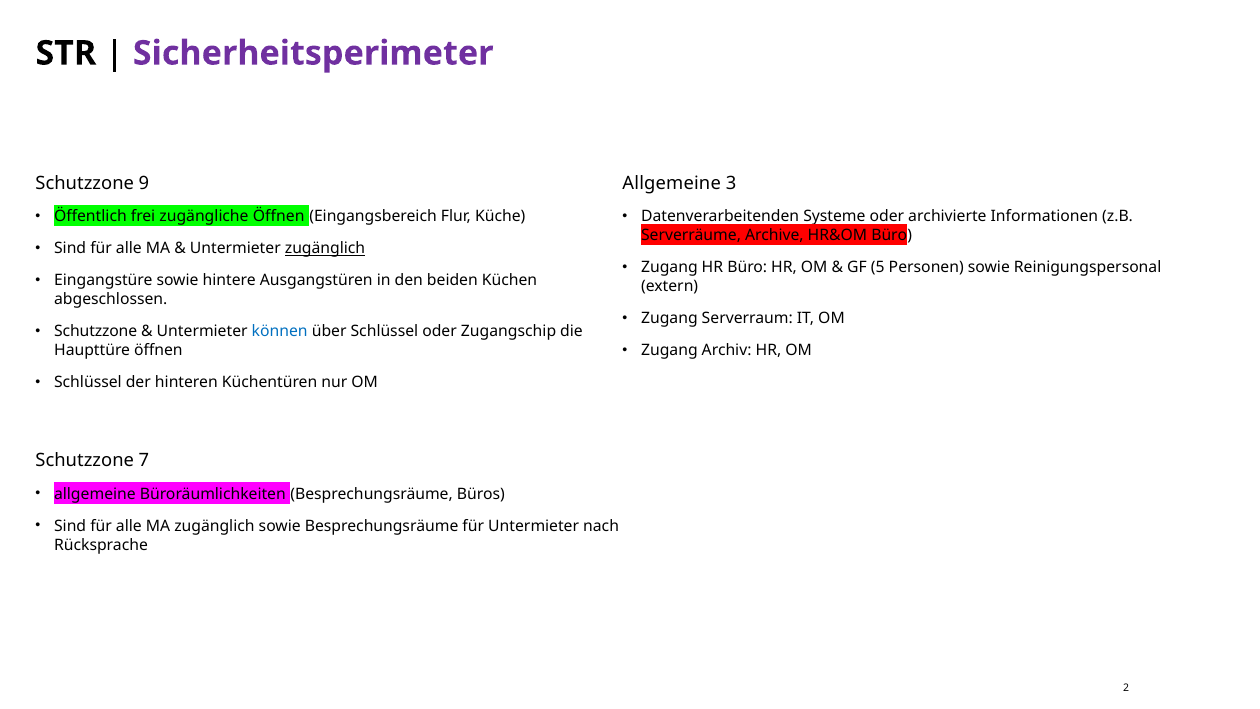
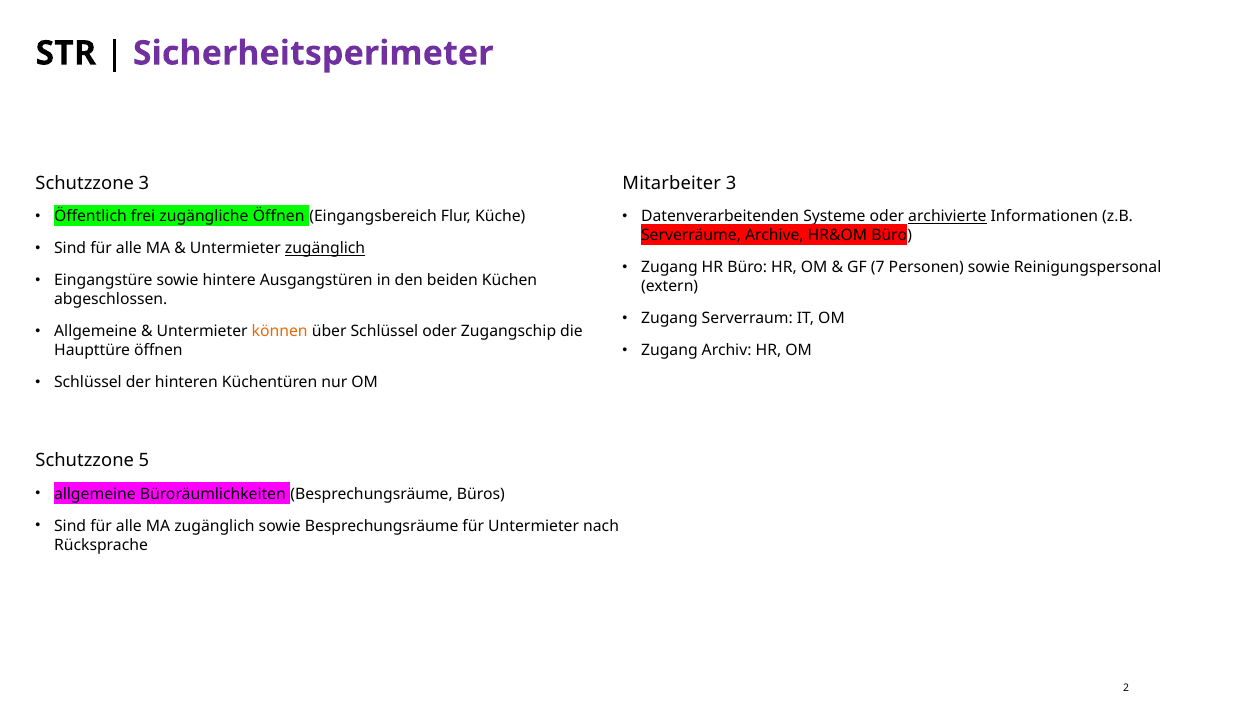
Schutzzone 9: 9 -> 3 (144, 183)
Allgemeine: Allgemeine -> Mitarbeiter (672, 183)
archivierte underline: none -> present (947, 217)
5: 5 -> 7 (878, 267)
Schutzzone: Schutzzone -> Allgemeine (96, 332)
können colour: blue -> orange (280, 332)
7: 7 -> 5 (144, 460)
